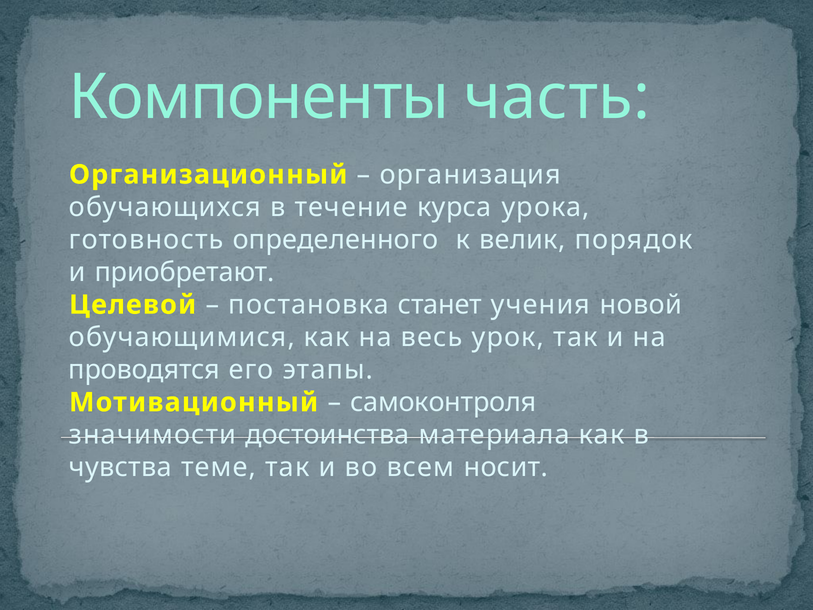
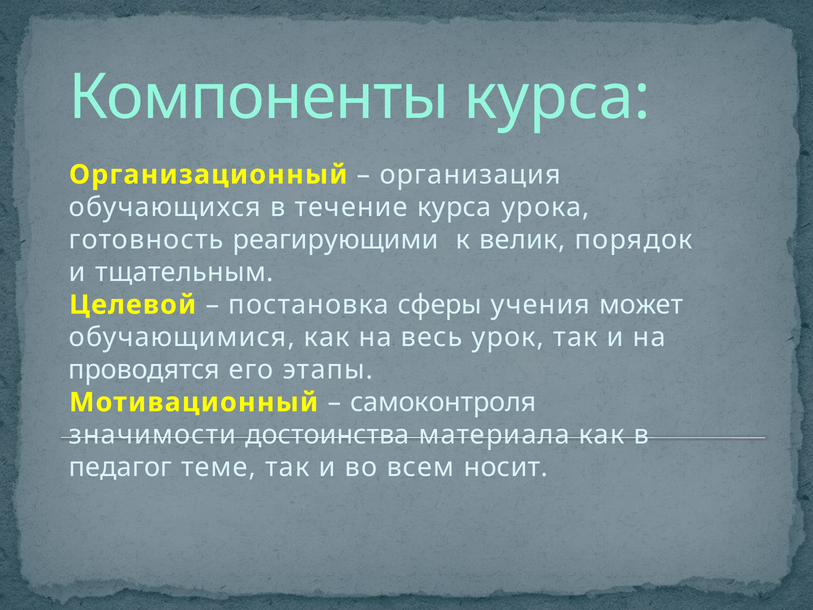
Компоненты часть: часть -> курса (557, 97)
определенного: определенного -> реагирующими (336, 240)
приобретают: приобретают -> тщательным (184, 272)
станет: станет -> сферы (440, 305)
новой: новой -> может (641, 305)
чувства: чувства -> педагог (121, 467)
